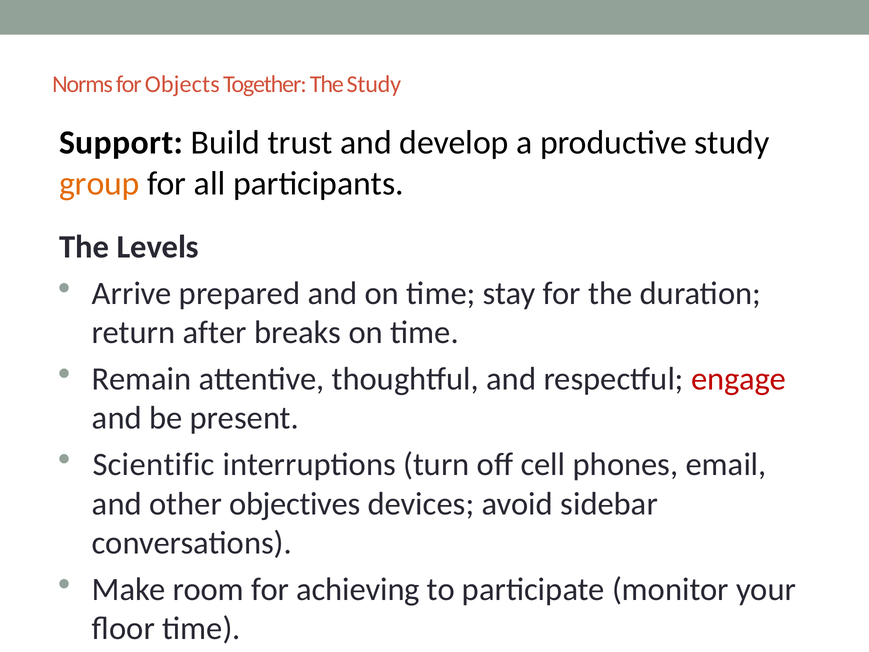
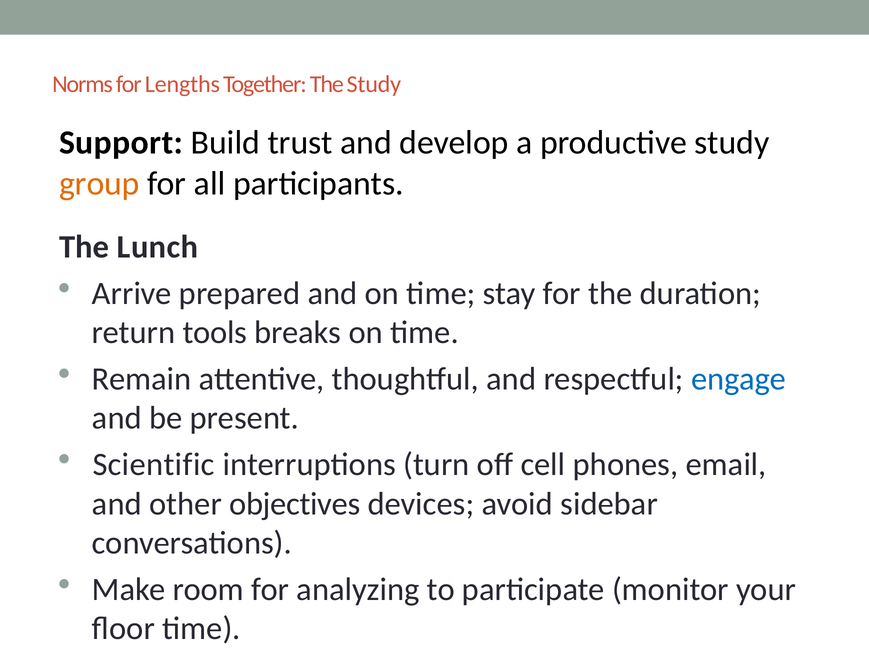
Objects: Objects -> Lengths (182, 84)
Levels: Levels -> Lunch (158, 247)
after: after -> tools (215, 332)
engage colour: red -> blue (739, 379)
achieving: achieving -> analyzing (358, 589)
